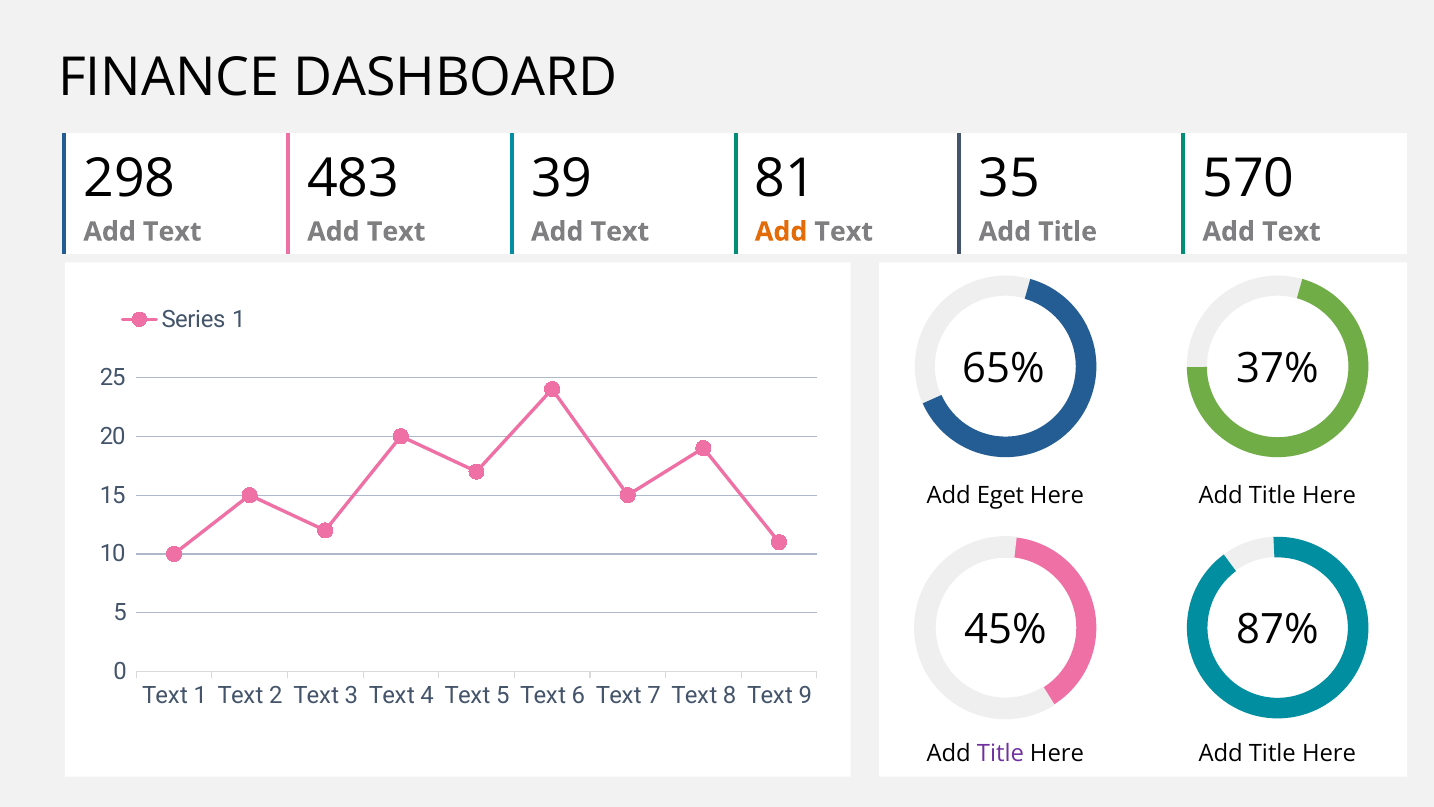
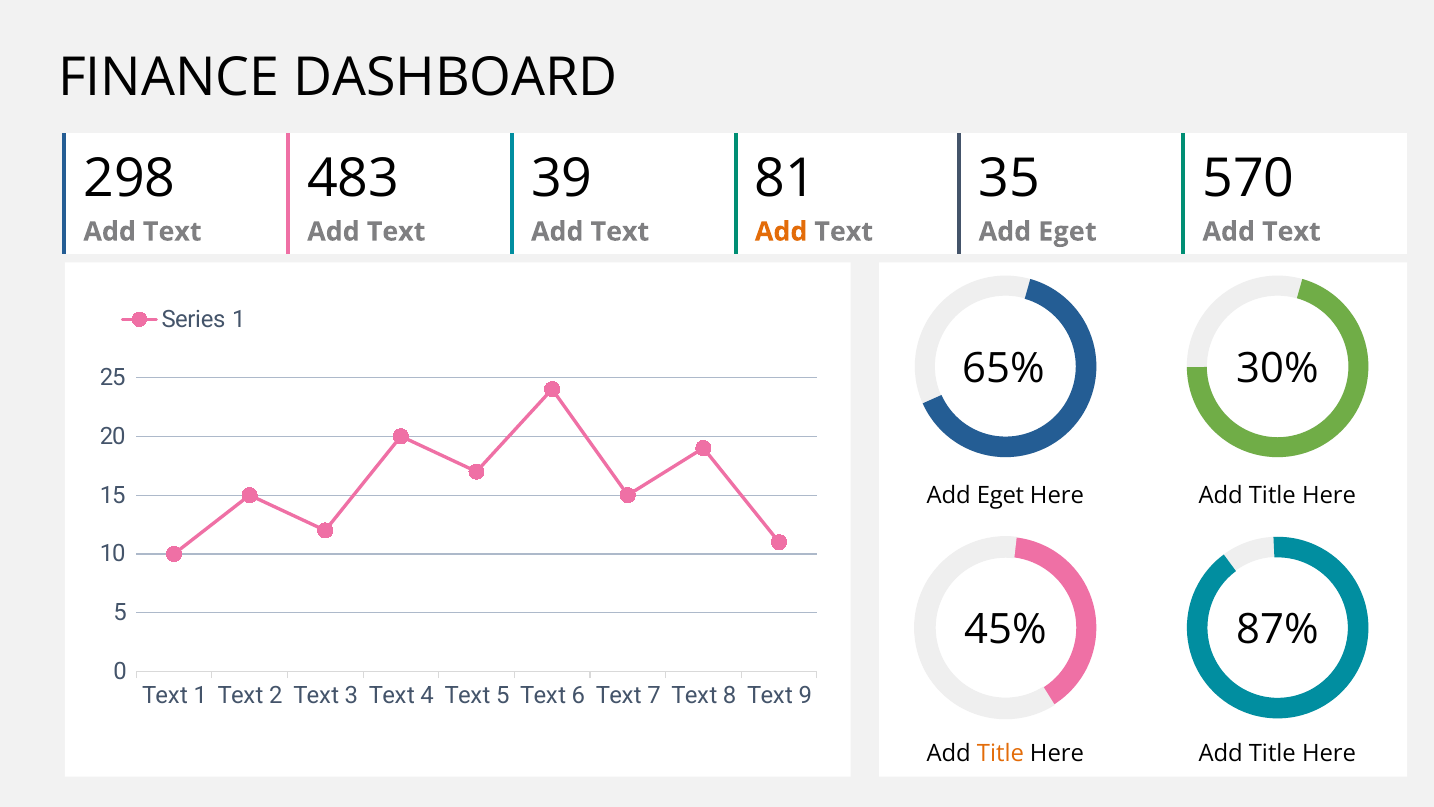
Title: Title -> Eget (1067, 232)
37%: 37% -> 30% (1278, 369)
Title colour: purple -> orange (1000, 753)
